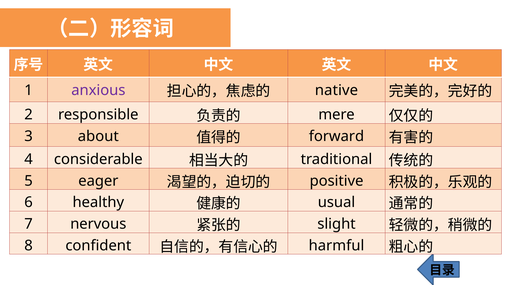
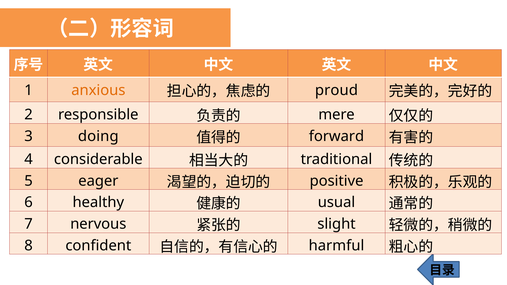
anxious colour: purple -> orange (98, 90)
native: native -> proud (336, 90)
about: about -> doing (98, 136)
